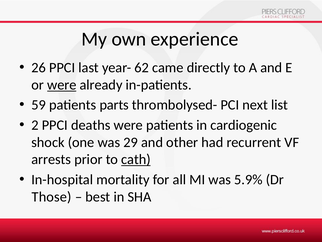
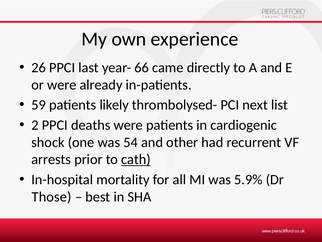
62: 62 -> 66 (142, 68)
were underline: present -> none (62, 85)
parts: parts -> likely (114, 105)
29: 29 -> 54 (131, 142)
